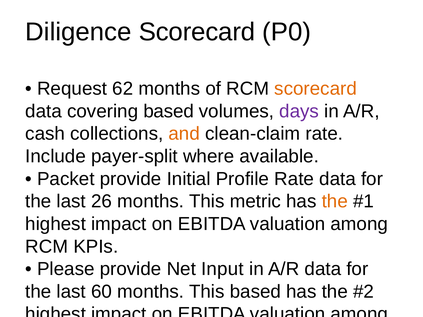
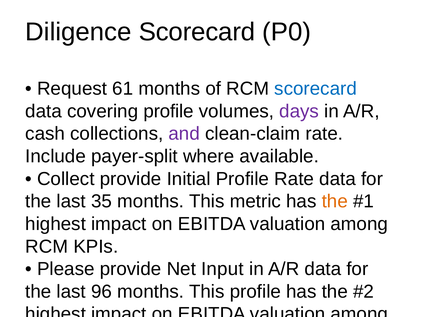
62: 62 -> 61 (123, 89)
scorecard colour: orange -> blue (316, 89)
covering based: based -> profile (169, 111)
and colour: orange -> purple (184, 134)
Packet: Packet -> Collect (66, 179)
26: 26 -> 35 (102, 202)
60: 60 -> 96 (102, 292)
This based: based -> profile (255, 292)
